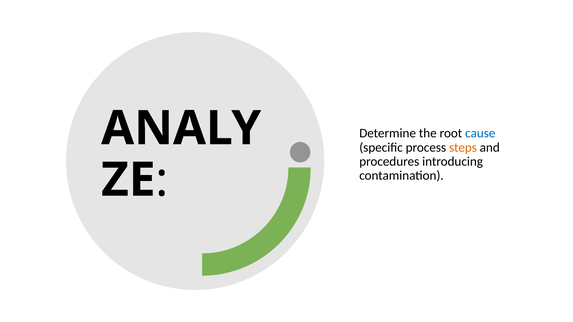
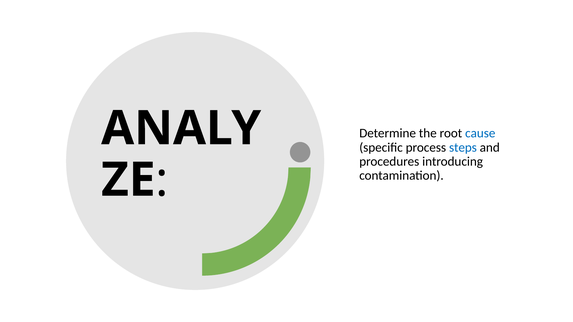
steps colour: orange -> blue (463, 147)
